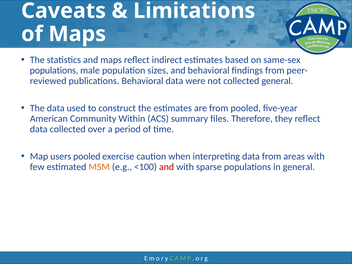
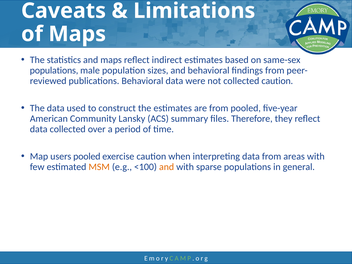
collected general: general -> caution (277, 81)
Within: Within -> Lansky (132, 119)
and colour: red -> orange (167, 167)
